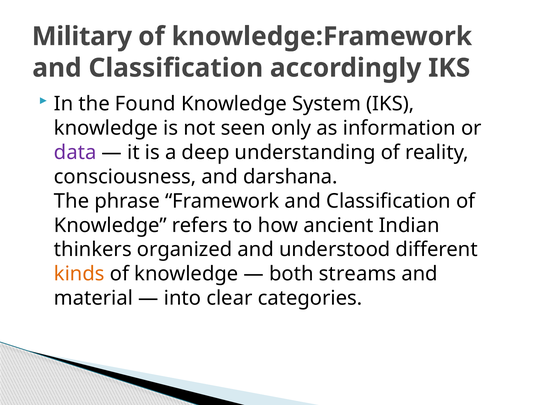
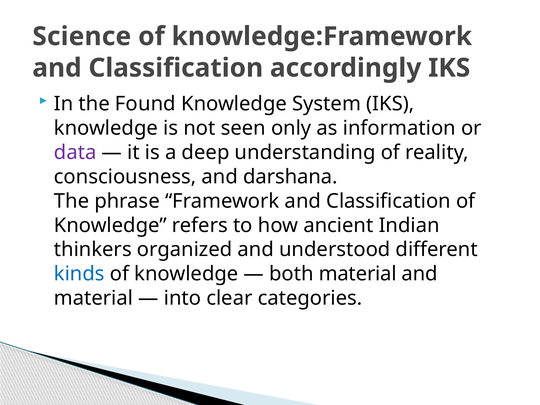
Military: Military -> Science (82, 36)
kinds colour: orange -> blue (79, 274)
both streams: streams -> material (358, 274)
